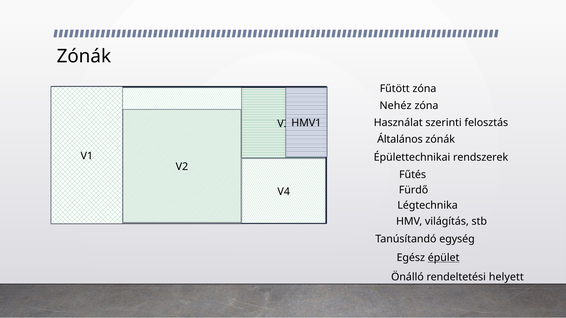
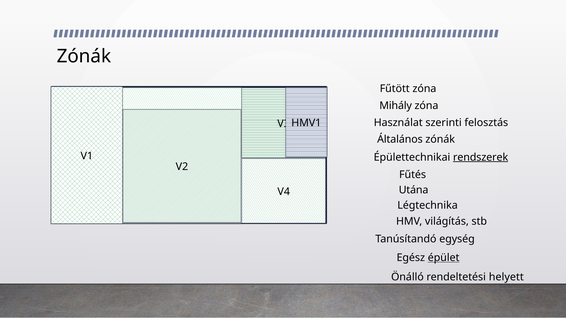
Nehéz: Nehéz -> Mihály (396, 106)
rendszerek underline: none -> present (481, 157)
Fürdő: Fürdő -> Utána (414, 190)
